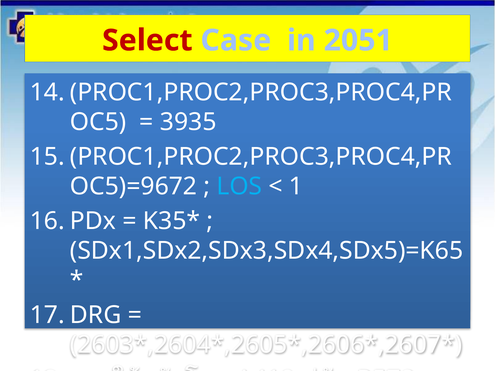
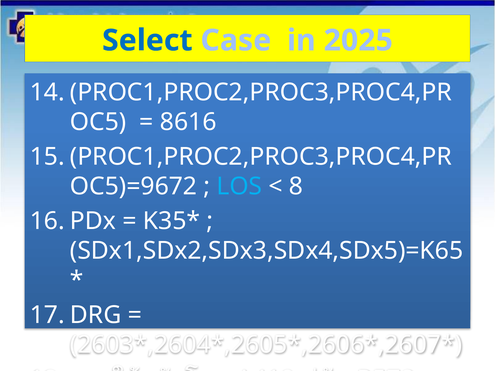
Select colour: red -> blue (147, 40)
2051: 2051 -> 2025 (358, 40)
3935: 3935 -> 8616 (188, 122)
1: 1 -> 8 (296, 187)
